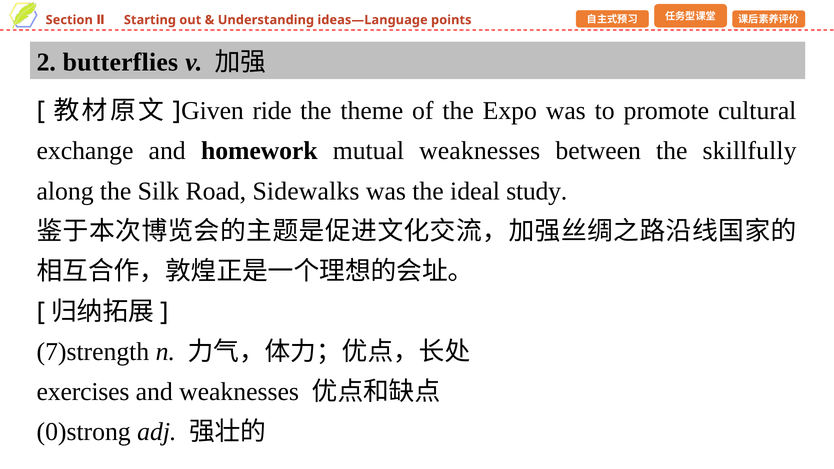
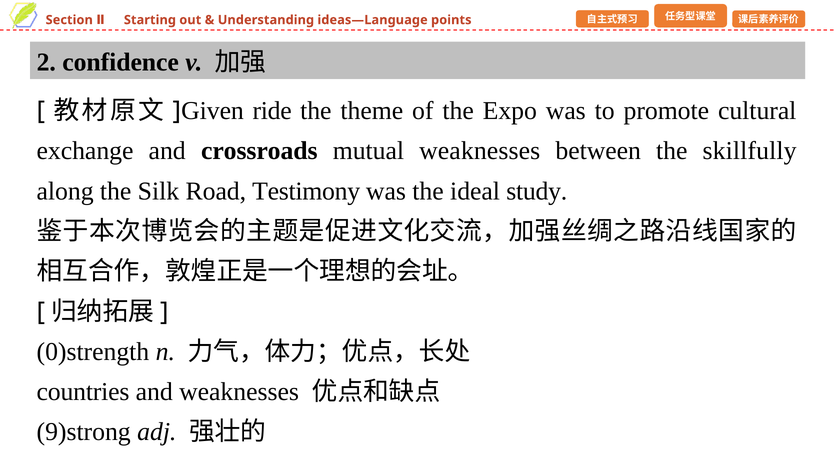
butterflies: butterflies -> confidence (121, 62)
homework: homework -> crossroads (259, 151)
Sidewalks: Sidewalks -> Testimony (306, 191)
7)strength: 7)strength -> 0)strength (93, 352)
exercises: exercises -> countries (83, 392)
0)strong: 0)strong -> 9)strong (84, 432)
